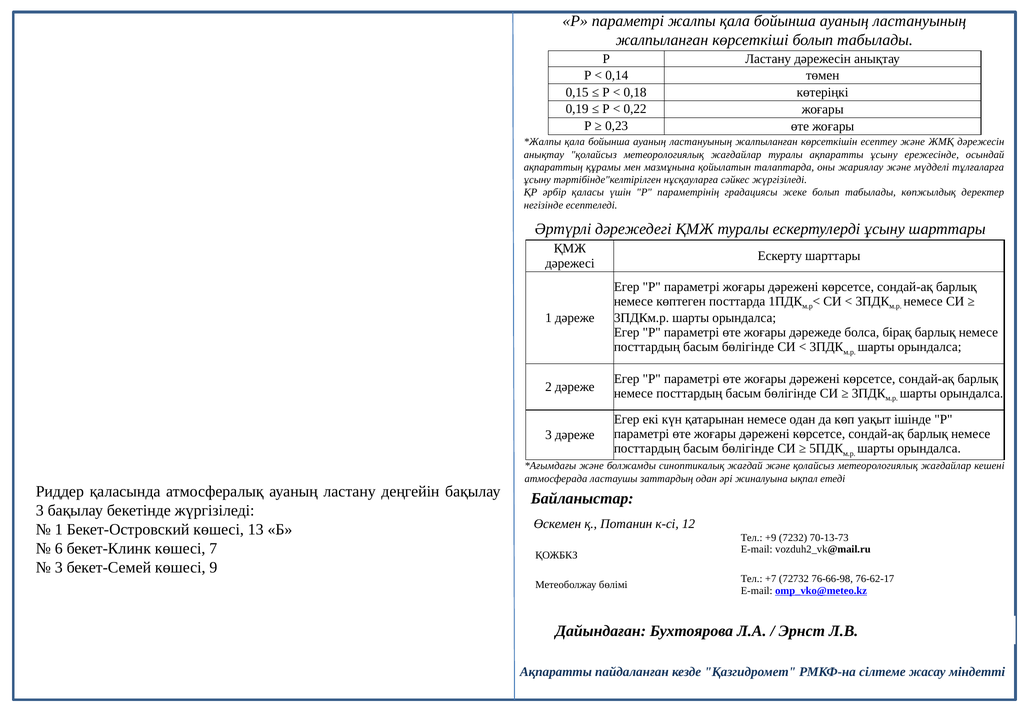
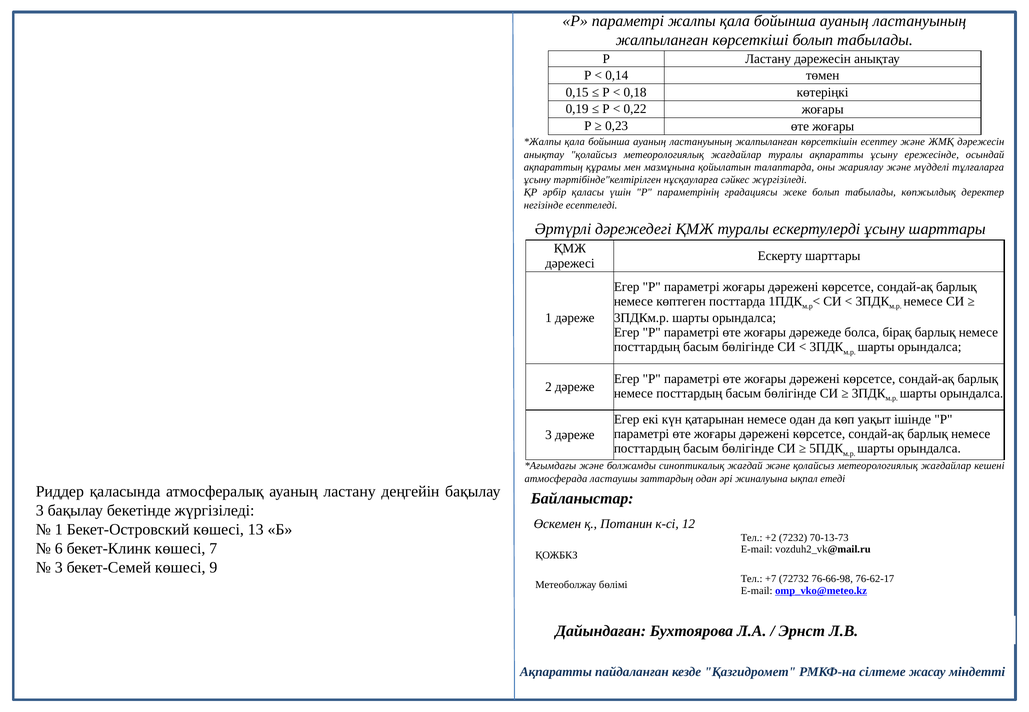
+9: +9 -> +2 (771, 538)
